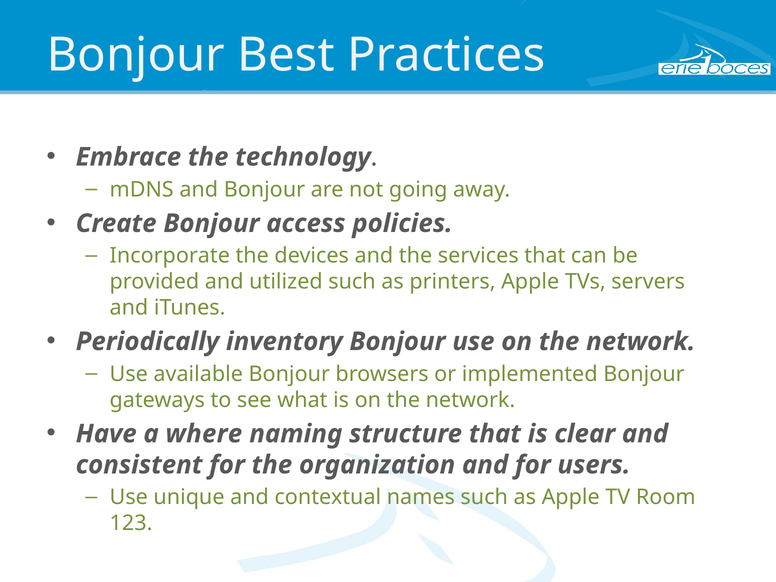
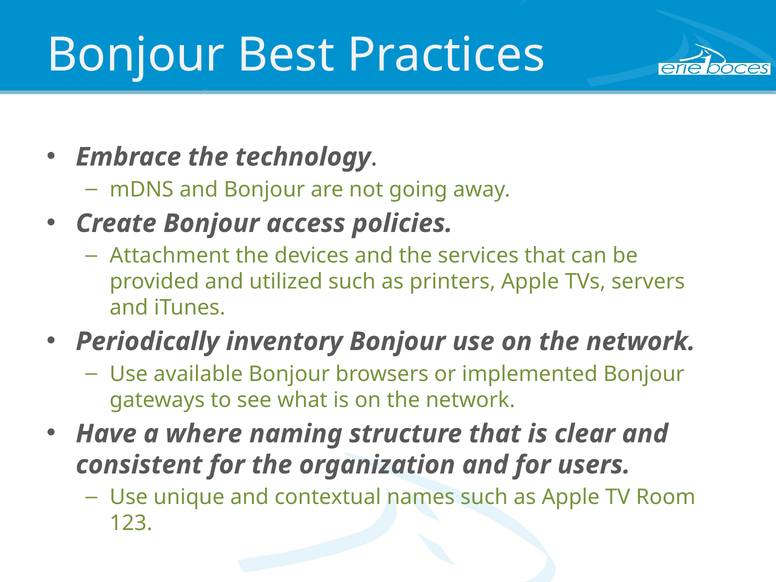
Incorporate: Incorporate -> Attachment (170, 256)
